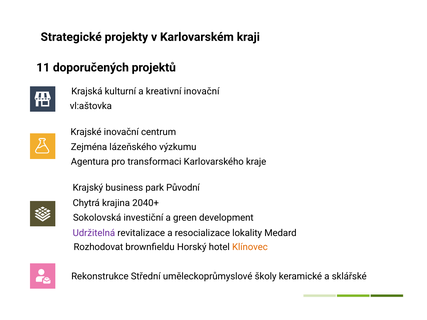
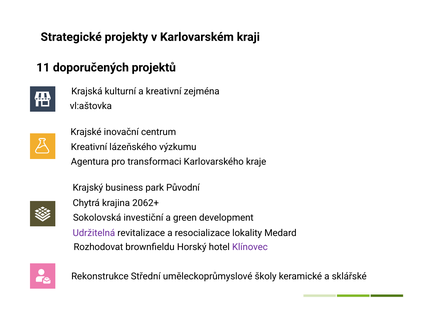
kreativní inovační: inovační -> zejména (202, 91)
Zejména: Zejména -> Kreativní (89, 147)
2040+: 2040+ -> 2062+ (146, 203)
Klínovec colour: orange -> purple (250, 247)
